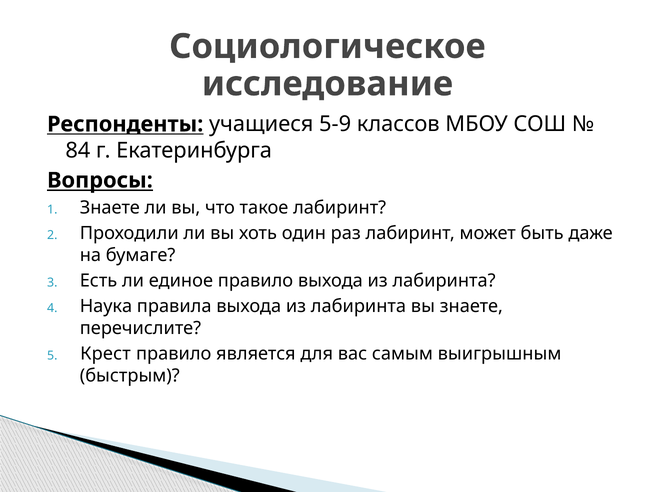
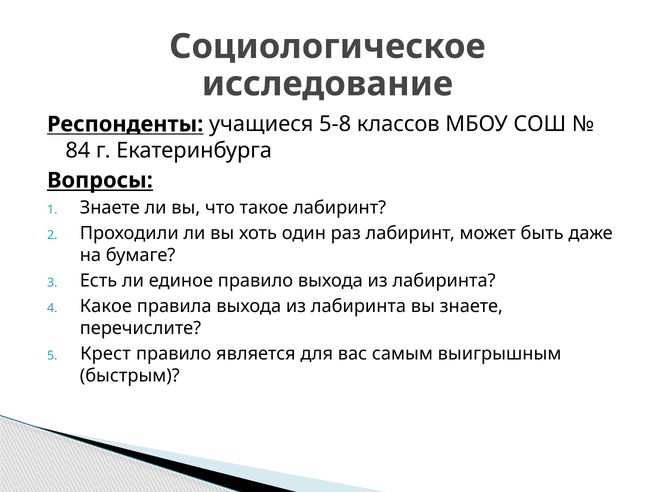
5-9: 5-9 -> 5-8 (335, 124)
Наука: Наука -> Какое (106, 306)
